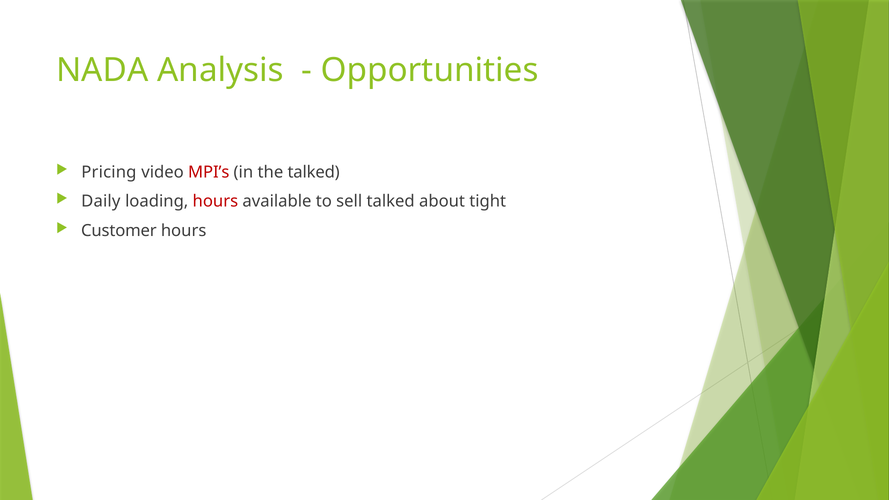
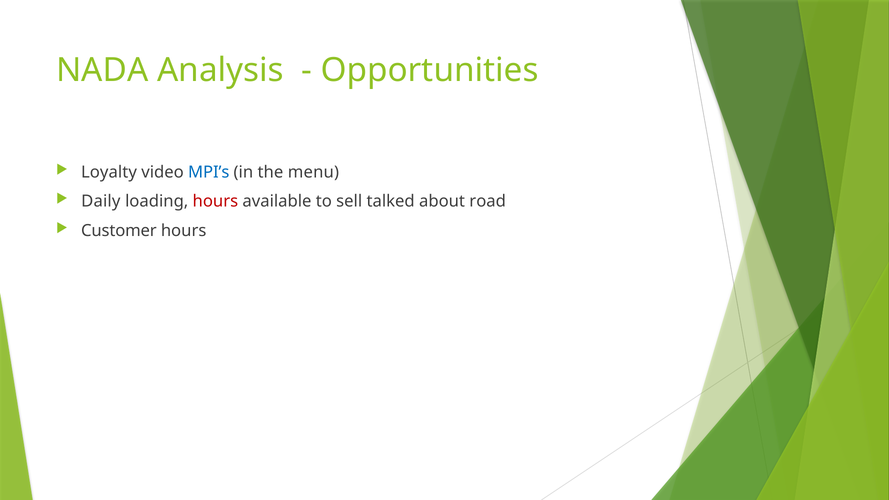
Pricing: Pricing -> Loyalty (109, 172)
MPI’s colour: red -> blue (209, 172)
the talked: talked -> menu (313, 172)
tight: tight -> road (488, 201)
